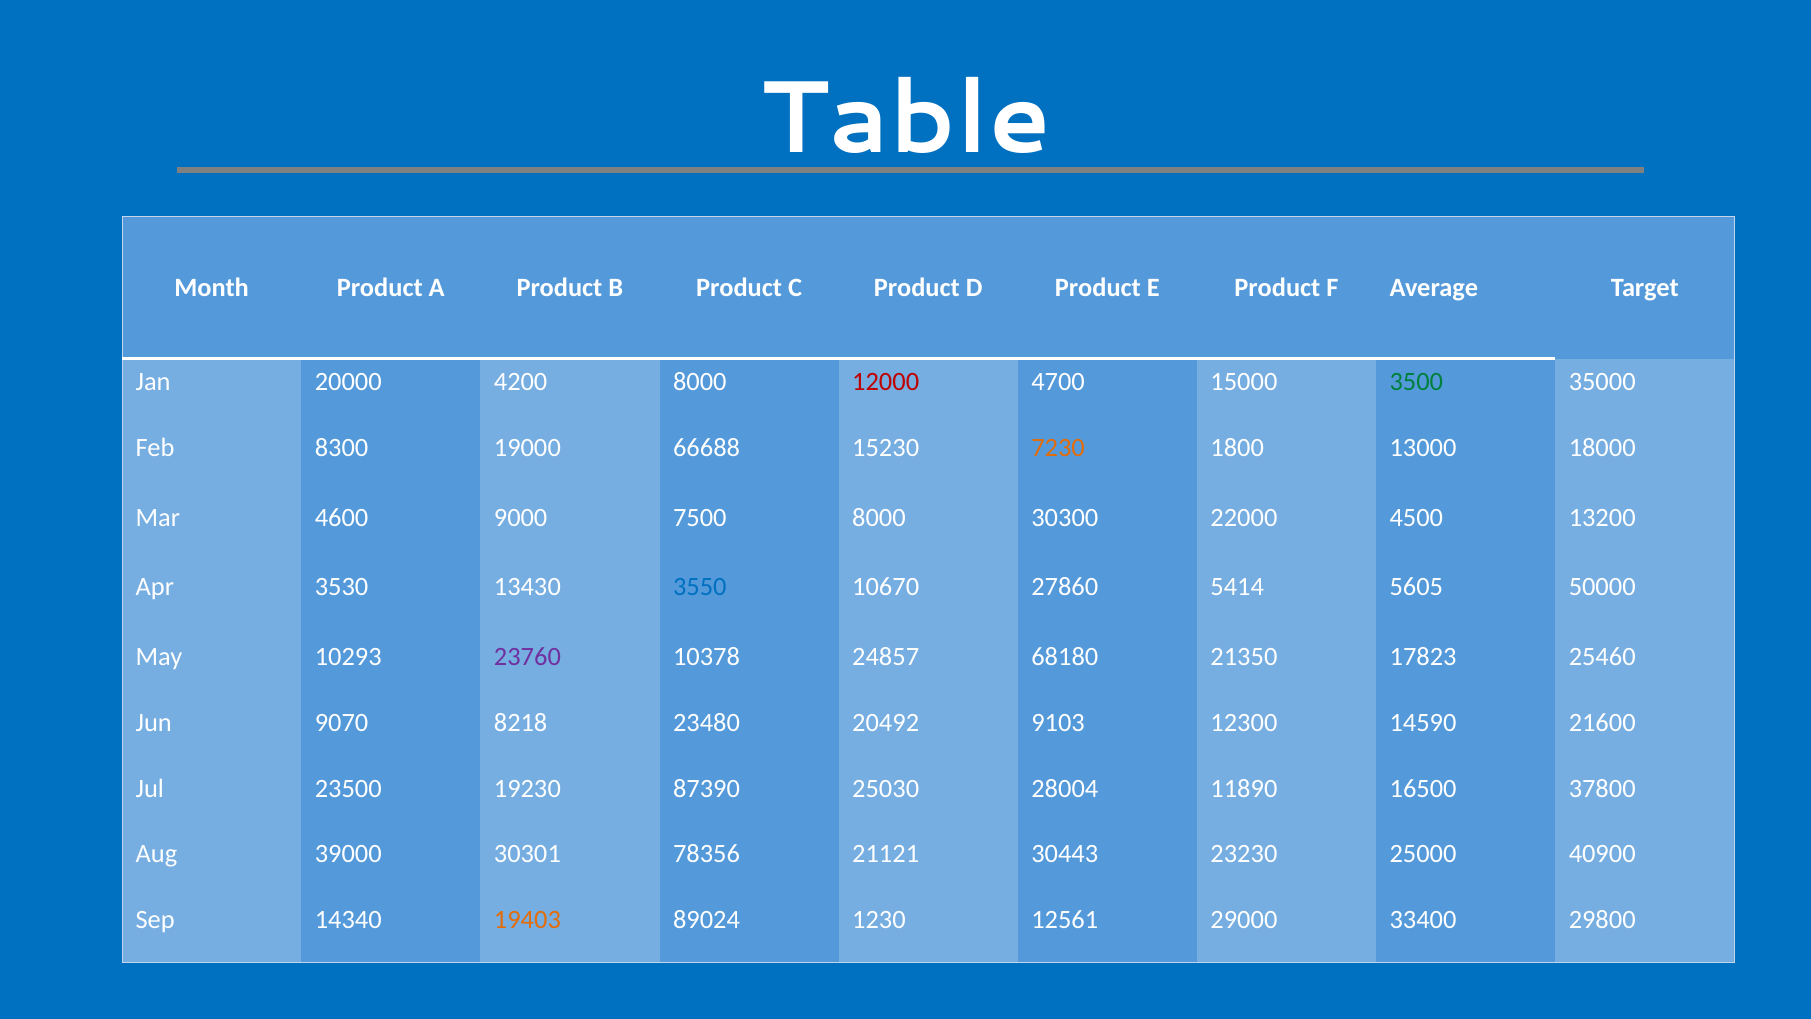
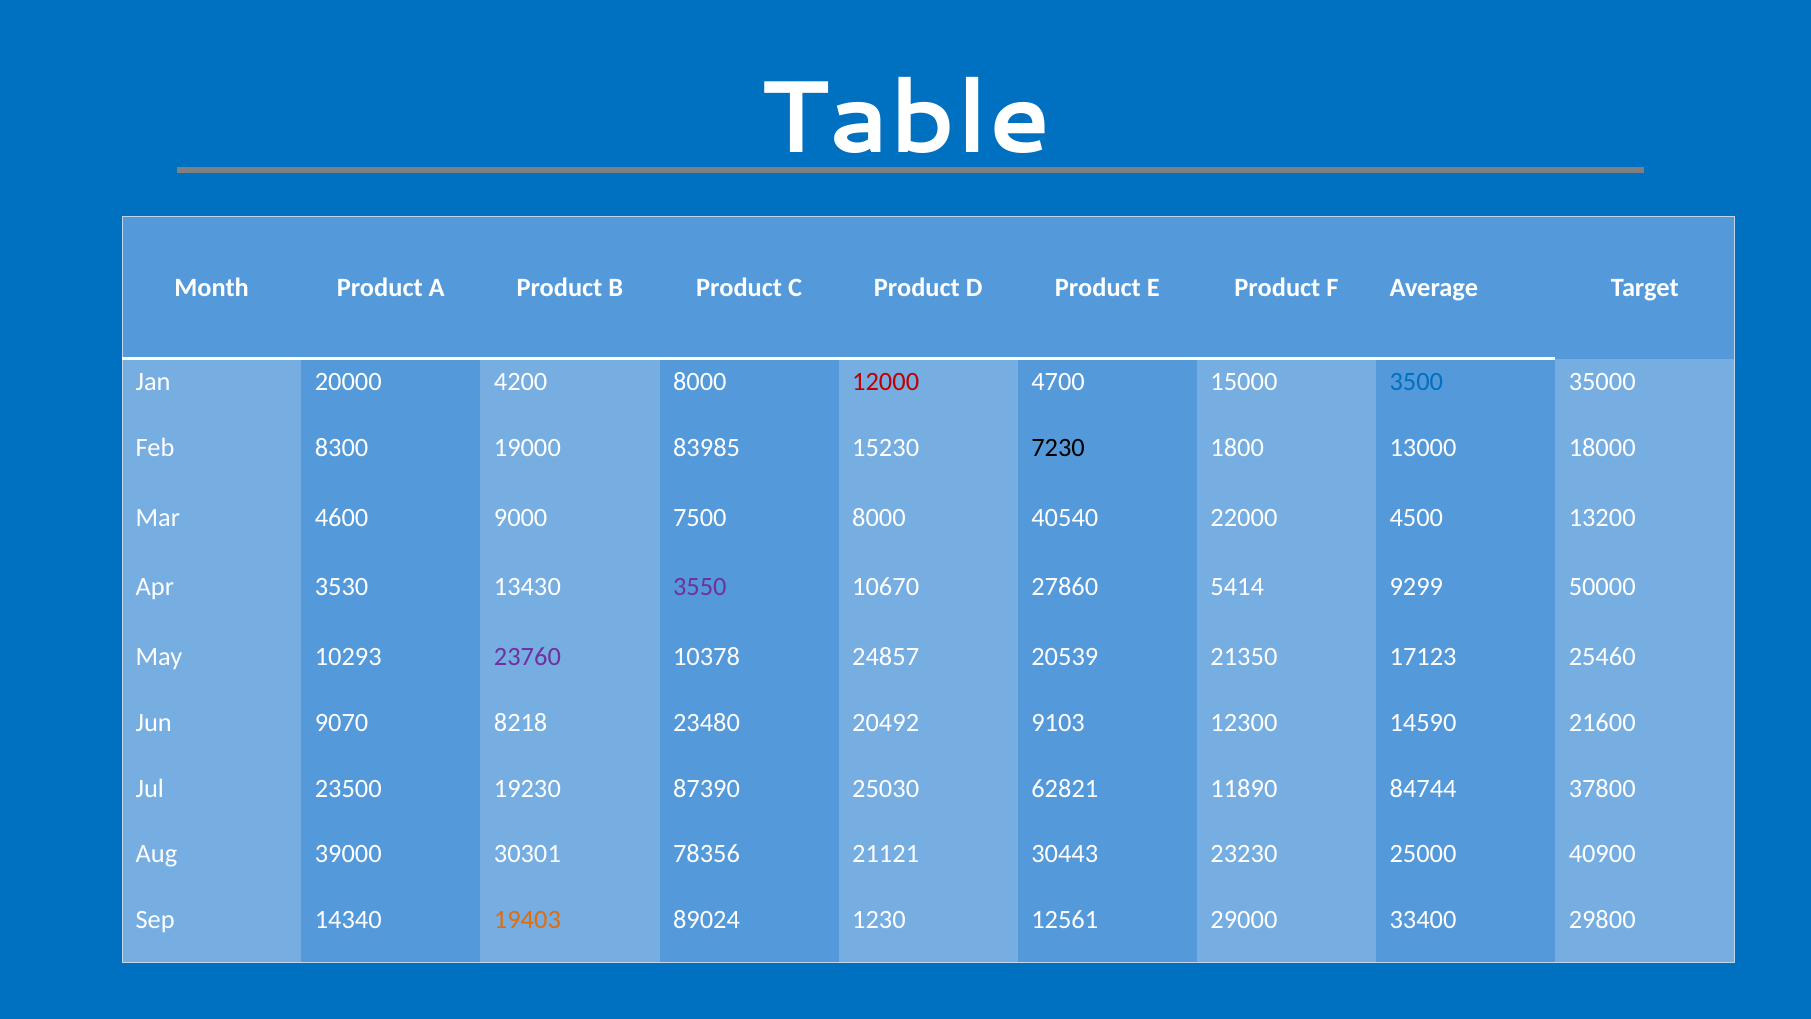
3500 colour: green -> blue (1416, 382)
66688: 66688 -> 83985 (707, 447)
7230 colour: orange -> black (1058, 447)
30300: 30300 -> 40540 (1065, 517)
3550 colour: blue -> purple (700, 587)
5605: 5605 -> 9299 (1416, 587)
68180: 68180 -> 20539 (1065, 657)
17823: 17823 -> 17123 (1423, 657)
28004: 28004 -> 62821 (1065, 788)
16500: 16500 -> 84744 (1423, 788)
